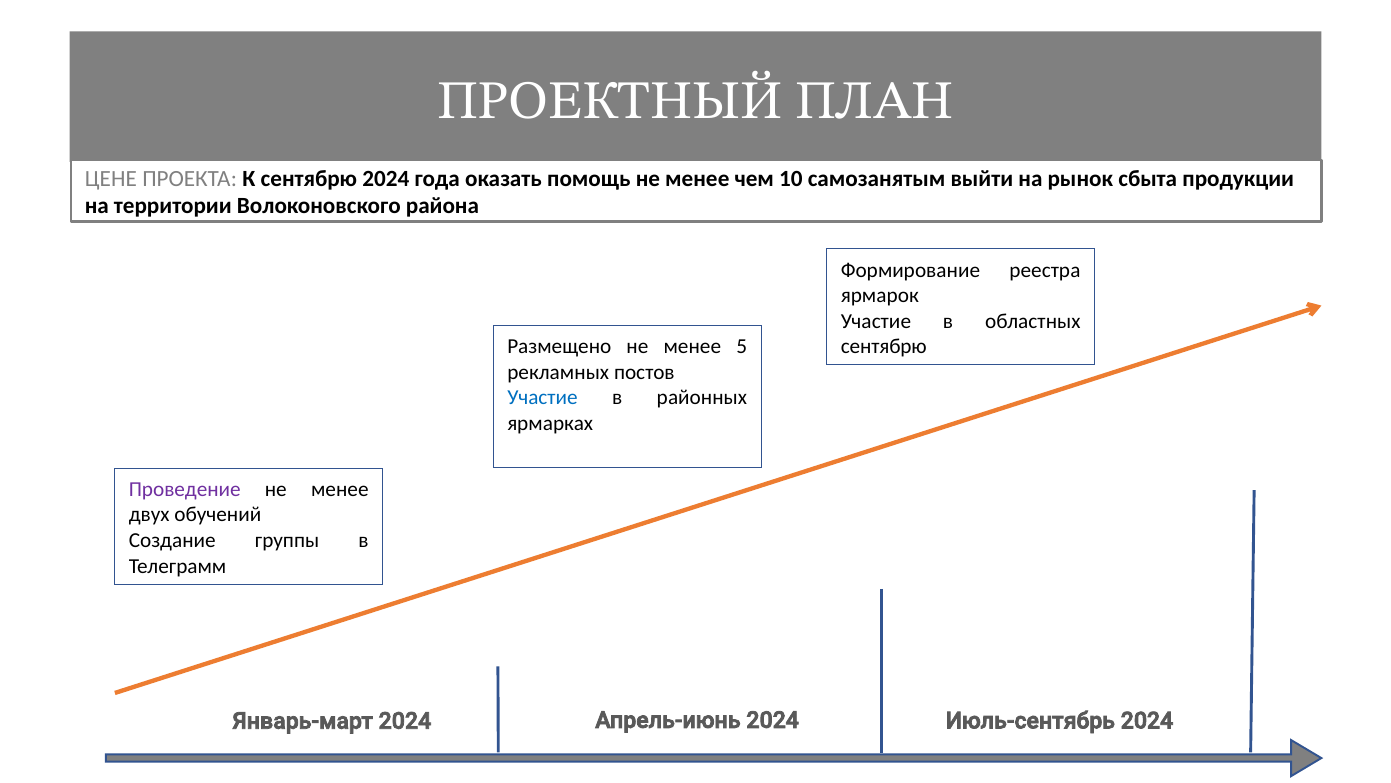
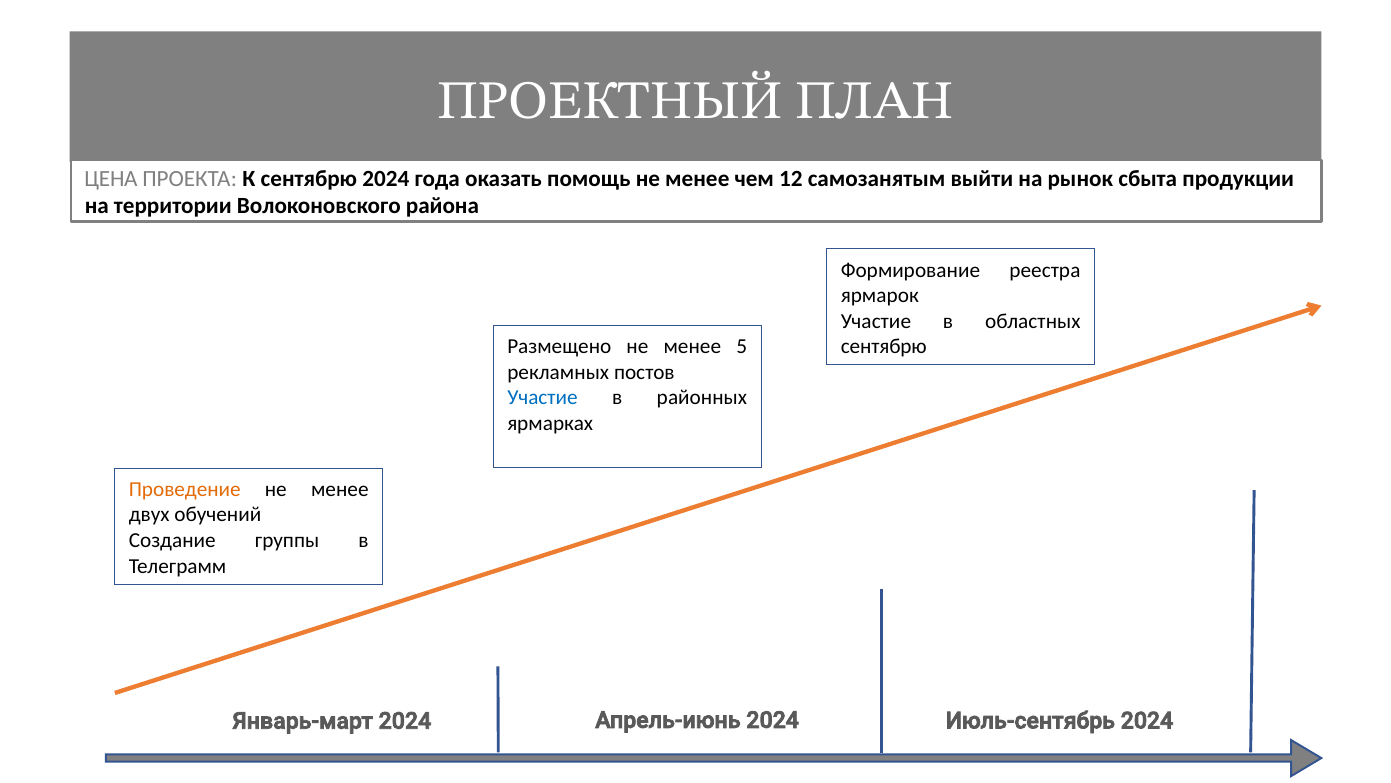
ЦЕНЕ: ЦЕНЕ -> ЦЕНА (111, 178)
10: 10 -> 12 (791, 178)
Проведение colour: purple -> orange (185, 489)
